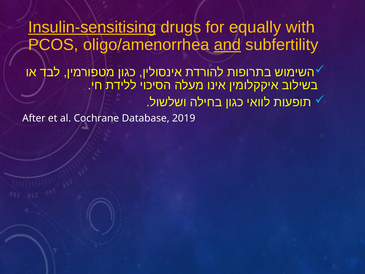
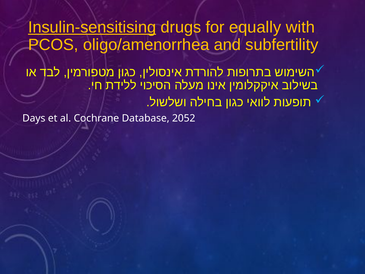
and underline: present -> none (227, 45)
After: After -> Days (34, 118)
2019: 2019 -> 2052 (184, 118)
